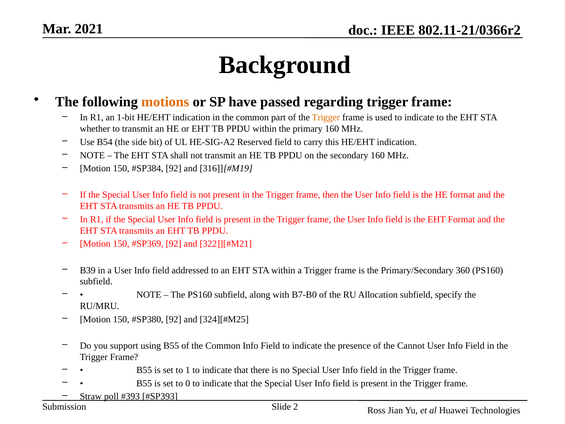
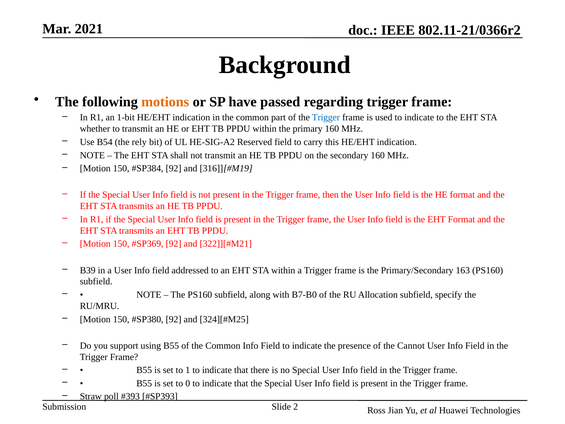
Trigger colour: orange -> blue (326, 117)
side: side -> rely (139, 142)
360: 360 -> 163 (463, 270)
